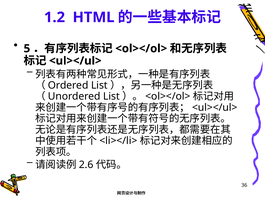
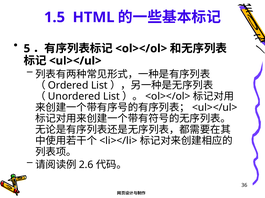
1.2: 1.2 -> 1.5 (55, 17)
